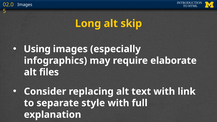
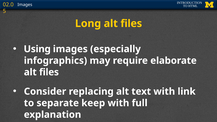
Long alt skip: skip -> files (131, 24)
style: style -> keep (93, 103)
